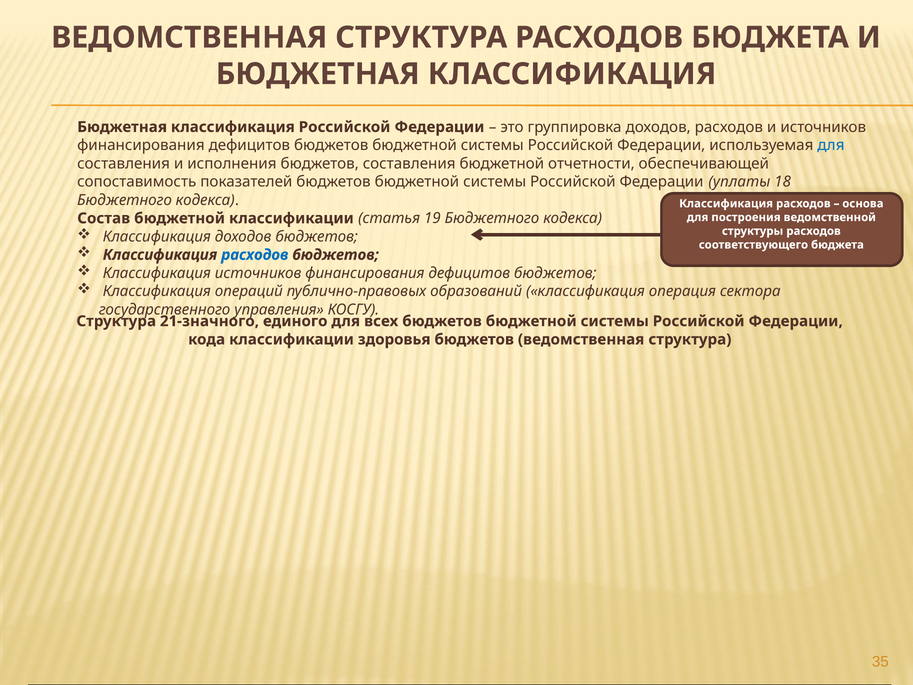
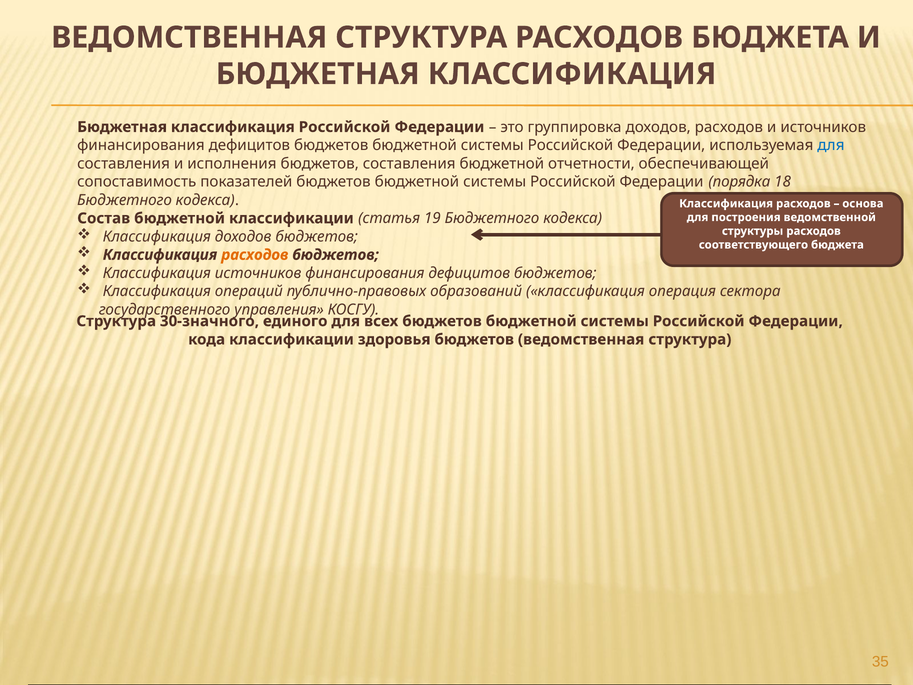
уплаты: уплаты -> порядка (739, 182)
расходов colour: blue -> orange (255, 255)
21-значного: 21-значного -> 30-значного (209, 321)
